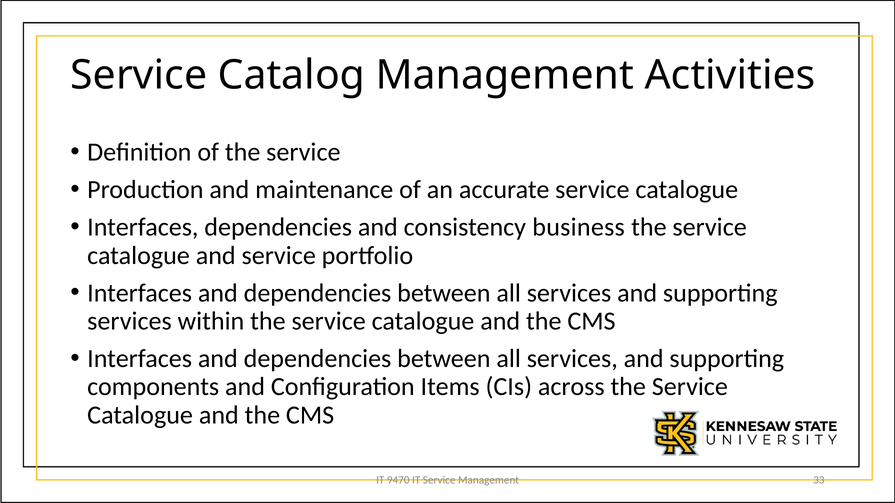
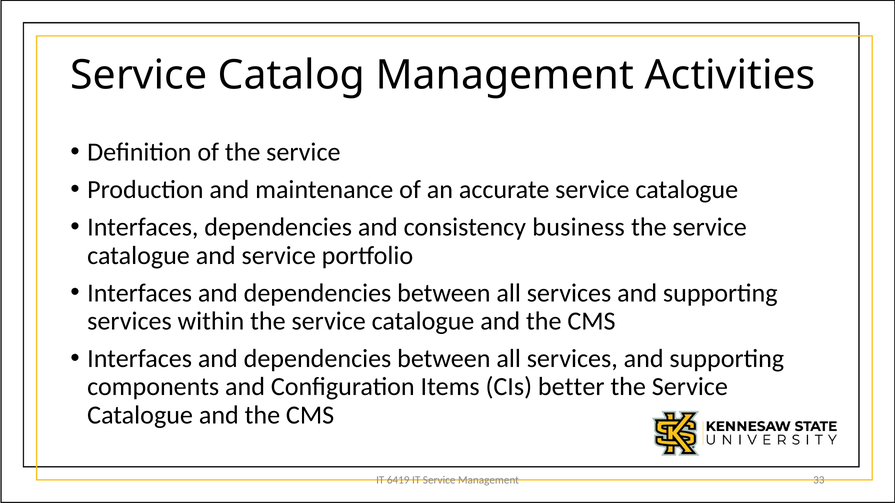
across: across -> better (571, 387)
9470: 9470 -> 6419 (398, 481)
